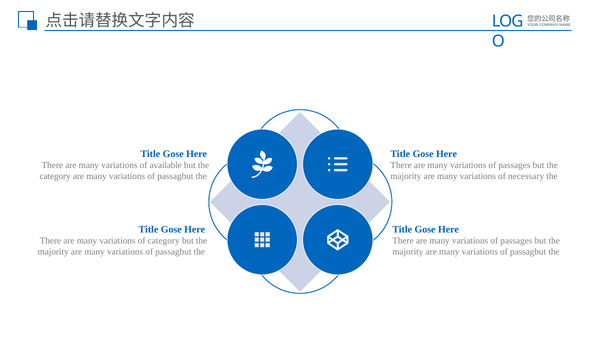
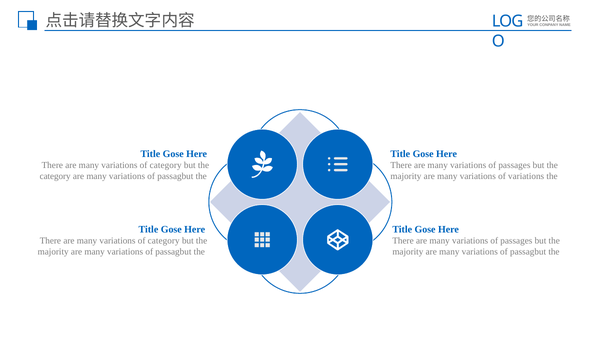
available: available -> category (166, 165)
of necessary: necessary -> variations (526, 176)
